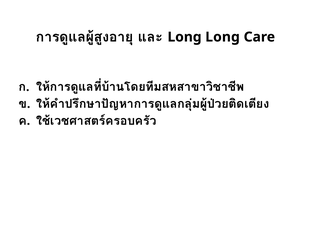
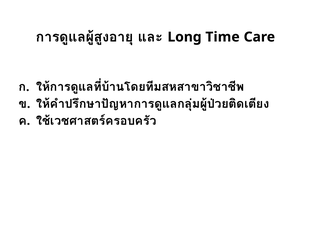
Long Long: Long -> Time (223, 37)
